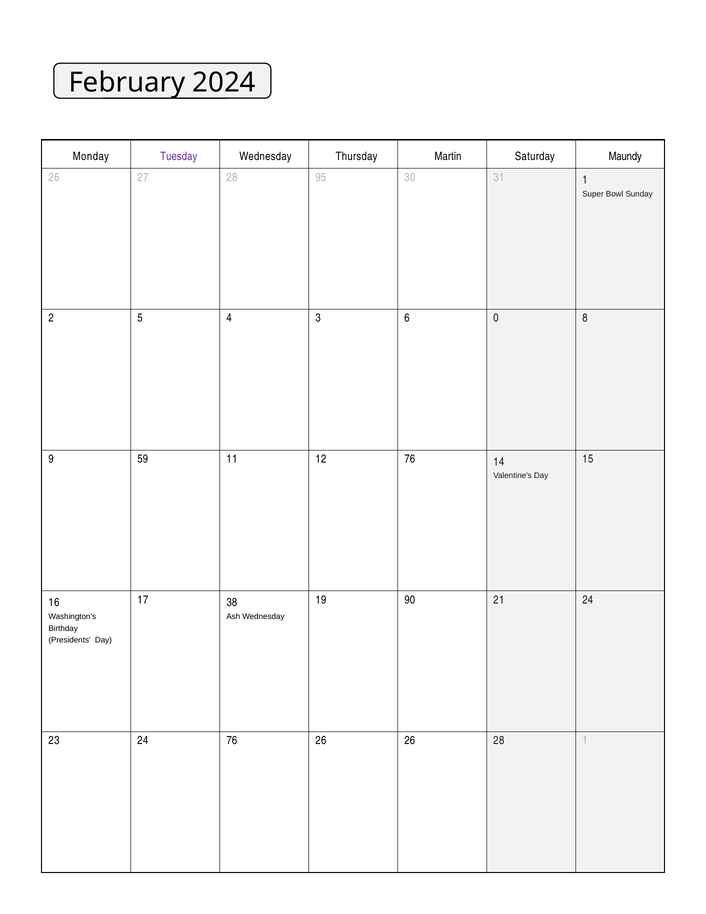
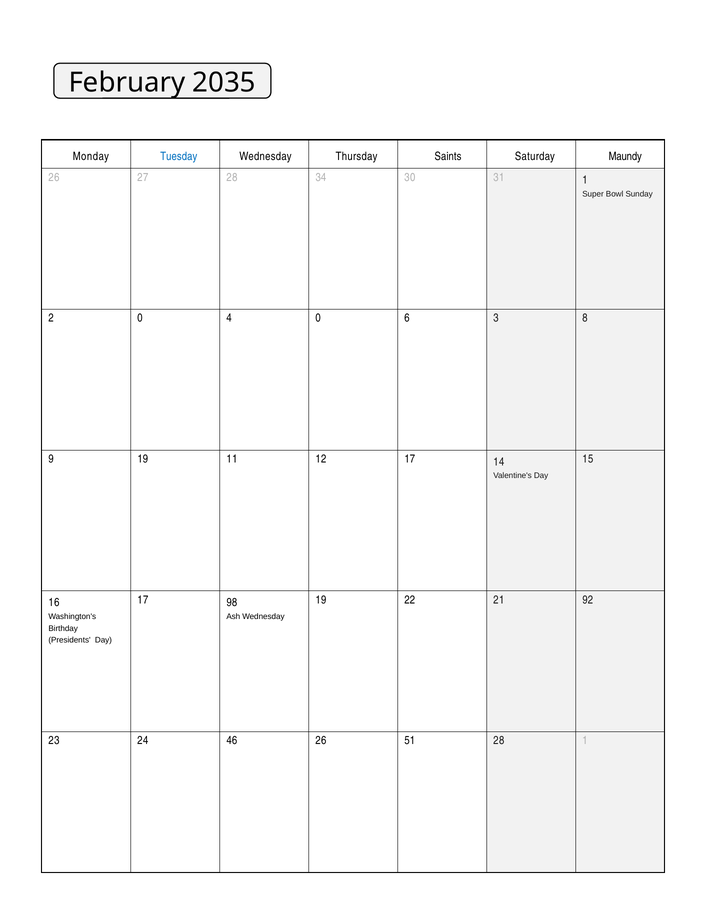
2024: 2024 -> 2035 (224, 83)
Tuesday colour: purple -> blue (179, 157)
Martin: Martin -> Saints (448, 157)
95: 95 -> 34 (321, 177)
2 5: 5 -> 0 (140, 318)
4 3: 3 -> 0 (318, 318)
0: 0 -> 3 (496, 318)
9 59: 59 -> 19 (143, 459)
12 76: 76 -> 17 (410, 459)
38: 38 -> 98 (232, 602)
90: 90 -> 22 (410, 600)
21 24: 24 -> 92 (588, 600)
24 76: 76 -> 46 (232, 740)
26 26: 26 -> 51 (410, 740)
